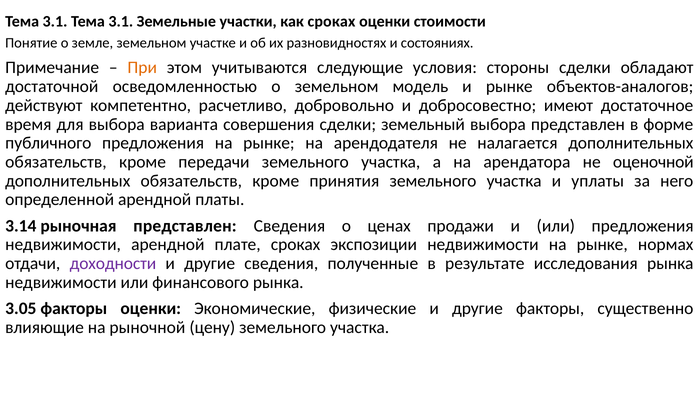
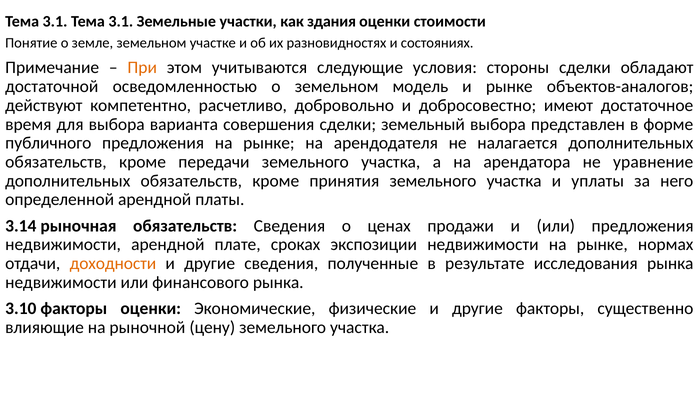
как сроках: сроках -> здания (332, 22)
оценочной: оценочной -> уравнение (653, 162)
рыночная представлен: представлен -> обязательств (185, 226)
доходности colour: purple -> orange (113, 264)
3.05: 3.05 -> 3.10 (21, 309)
